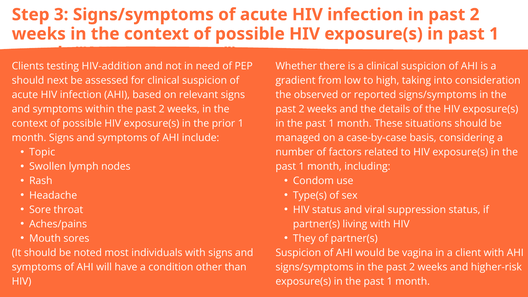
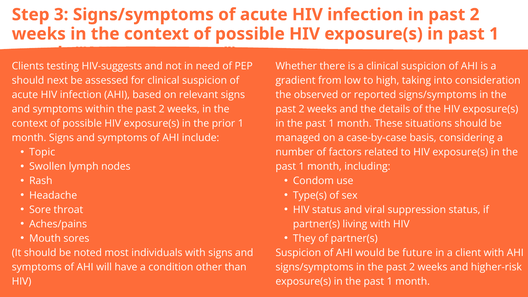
HIV-addition: HIV-addition -> HIV-suggests (112, 66)
vagina: vagina -> future (417, 253)
